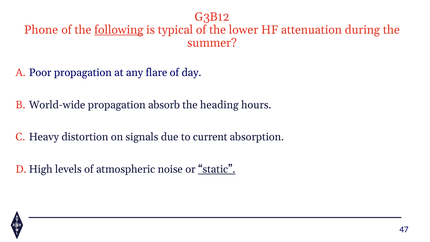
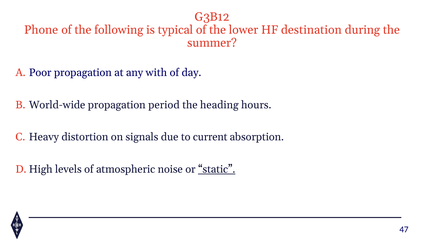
following underline: present -> none (119, 30)
attenuation: attenuation -> destination (311, 30)
flare: flare -> with (156, 73)
absorb: absorb -> period (164, 105)
